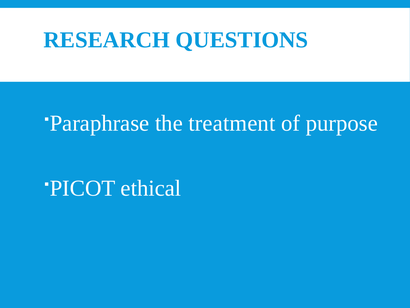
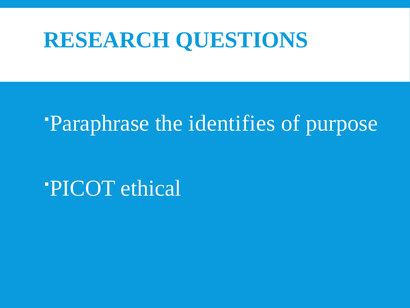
treatment: treatment -> identifies (232, 123)
